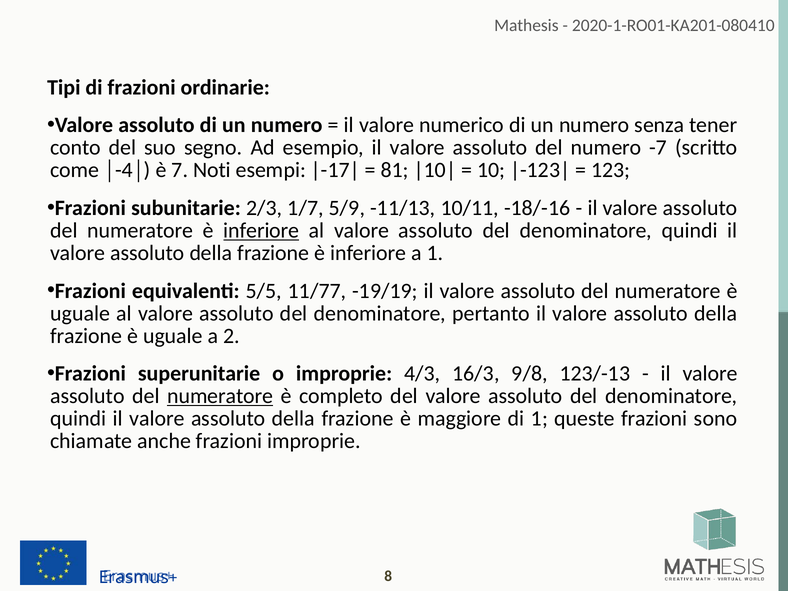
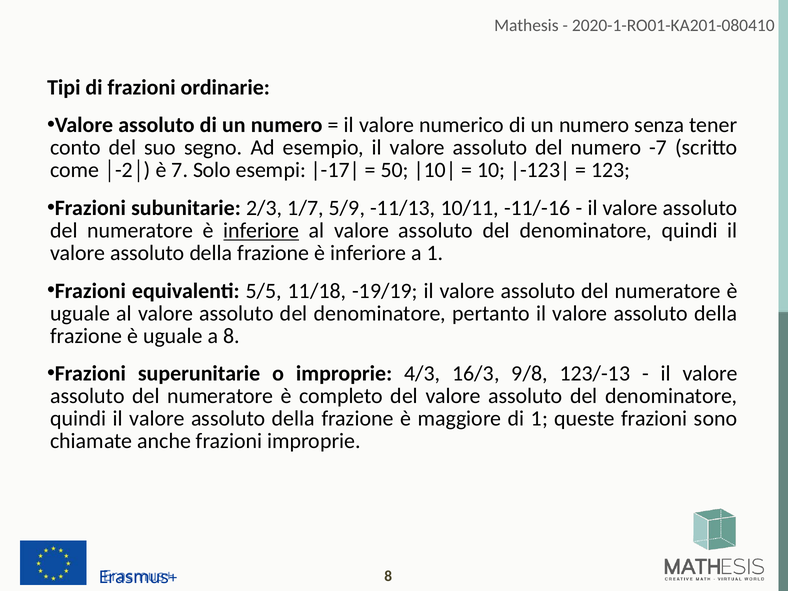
│-4│: │-4│ -> │-2│ (127, 170)
Noti: Noti -> Solo (212, 170)
81: 81 -> 50 (395, 170)
-18/-16: -18/-16 -> -11/-16 (537, 208)
11/77: 11/77 -> 11/18 (317, 291)
a 2: 2 -> 8 (231, 336)
numeratore underline: present -> none (220, 396)
